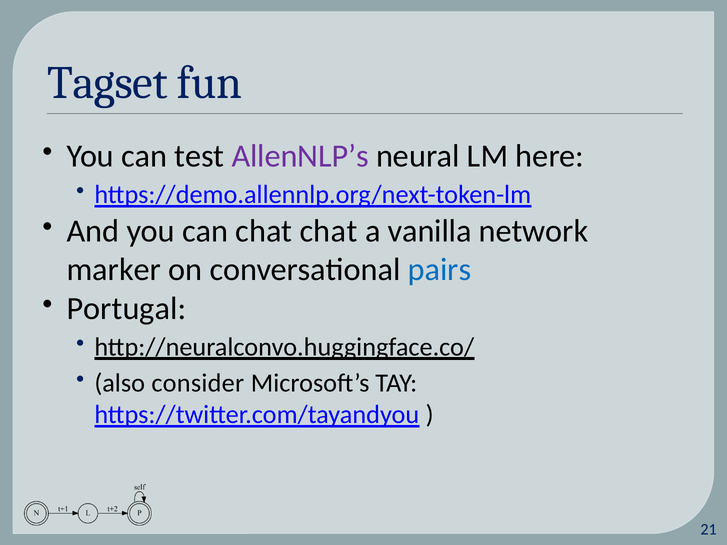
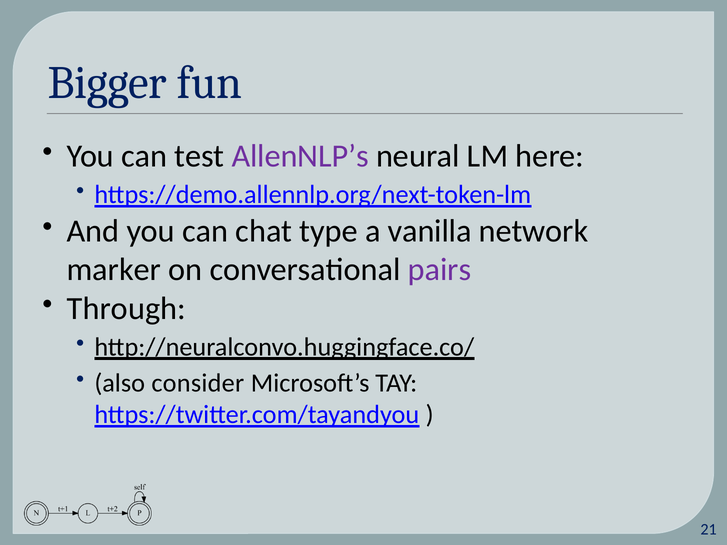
Tagset: Tagset -> Bigger (107, 83)
chat chat: chat -> type (329, 231)
pairs colour: blue -> purple (439, 270)
Portugal: Portugal -> Through (126, 309)
